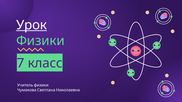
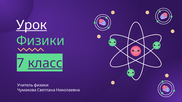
класс underline: none -> present (45, 63)
